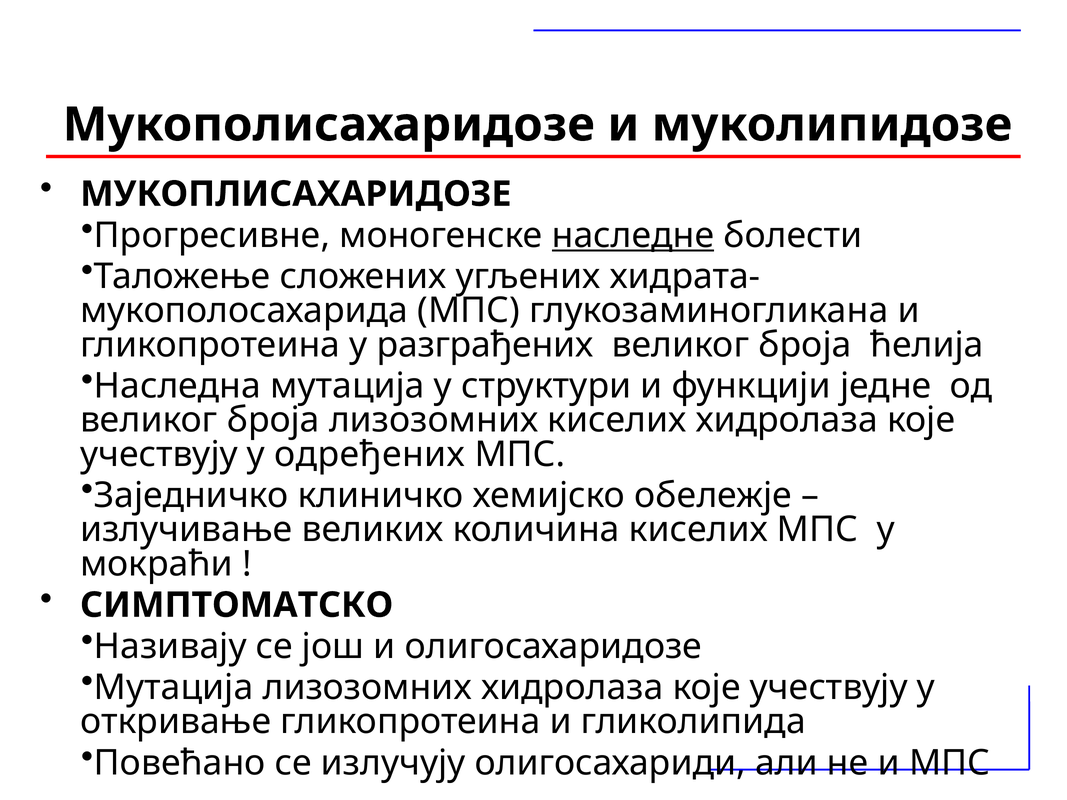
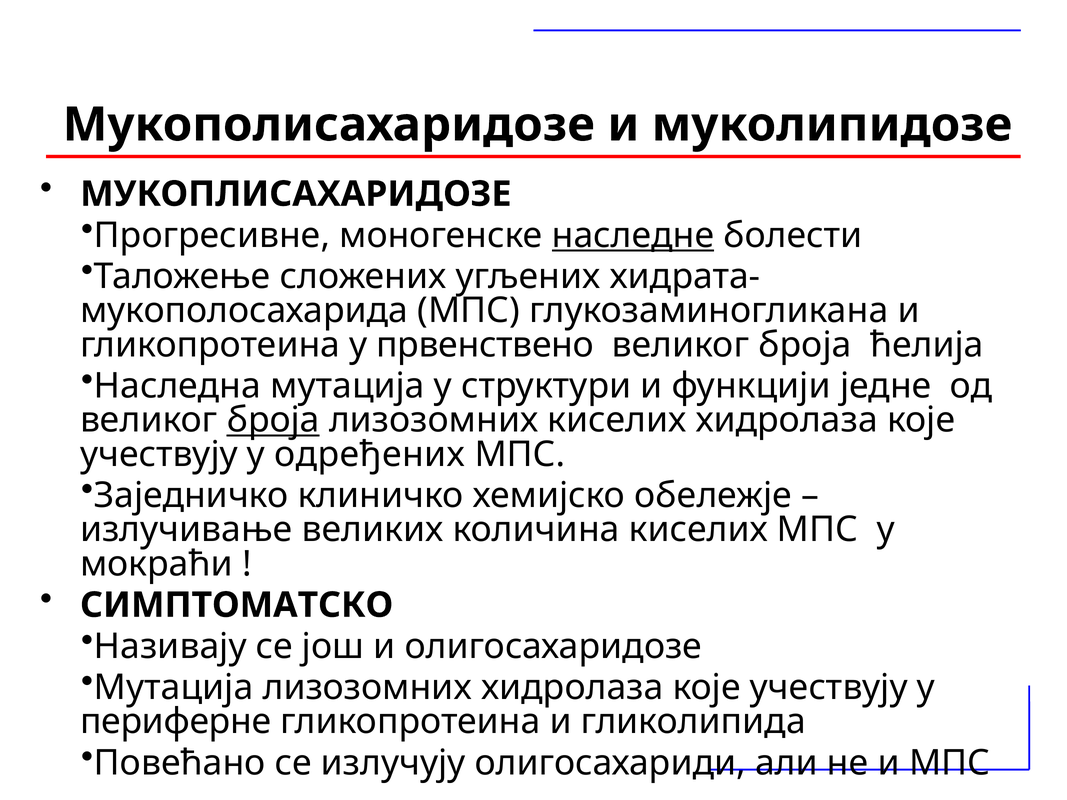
разграђених: разграђених -> првенствено (485, 345)
броја underline: none -> present (273, 420)
откривање: откривање -> периферне (176, 722)
